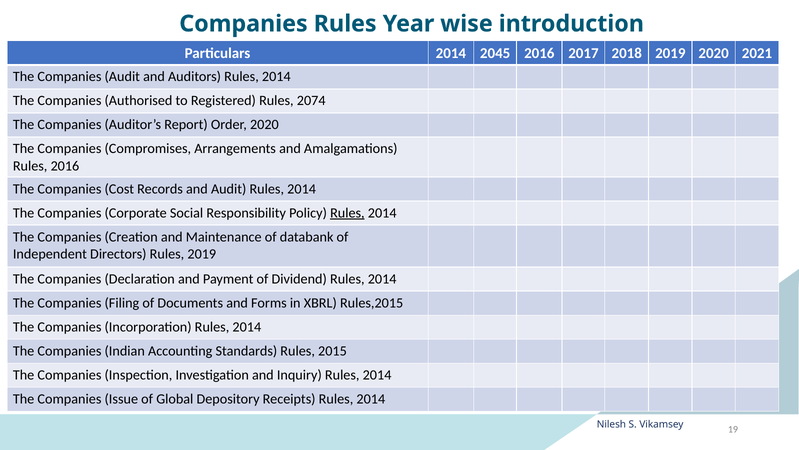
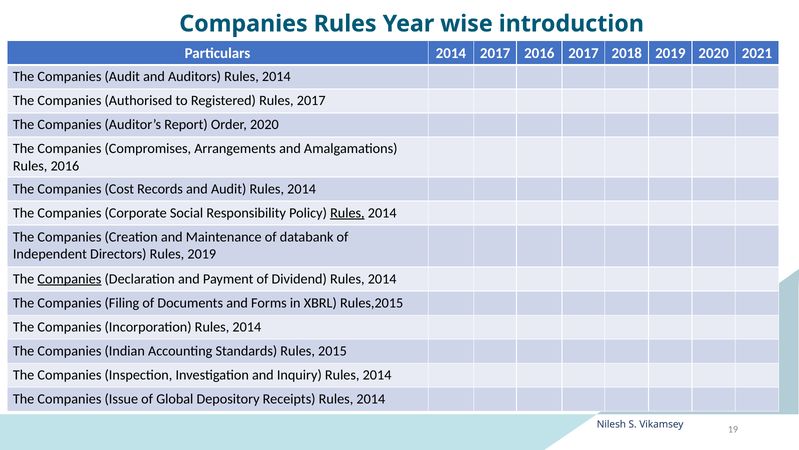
2014 2045: 2045 -> 2017 (495, 53)
Rules 2074: 2074 -> 2017 (311, 101)
Companies underline: none -> present (69, 279)
